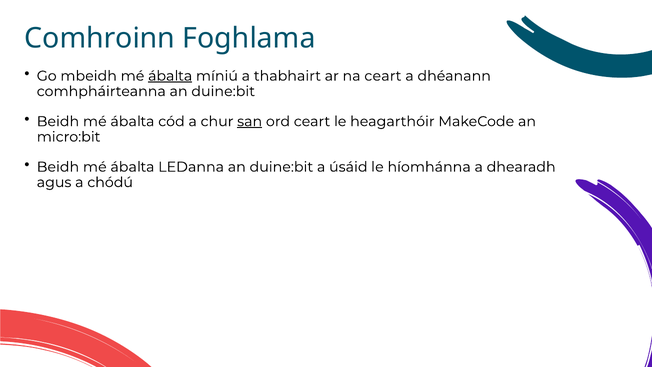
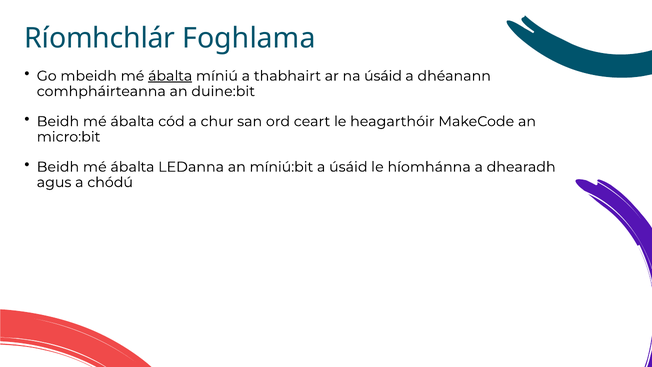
Comhroinn: Comhroinn -> Ríomhchlár (100, 38)
na ceart: ceart -> úsáid (383, 76)
san underline: present -> none (250, 121)
LEDanna an duine:bit: duine:bit -> míniú:bit (281, 167)
